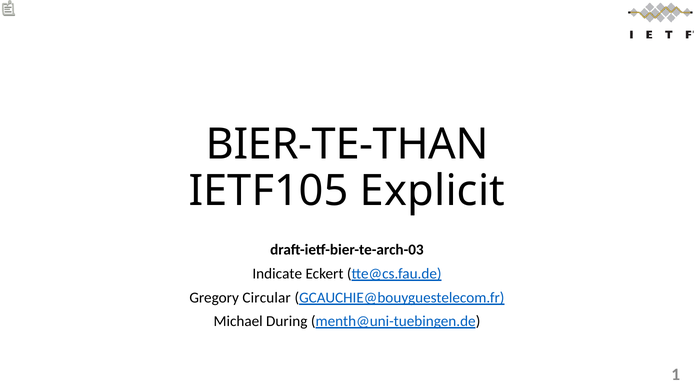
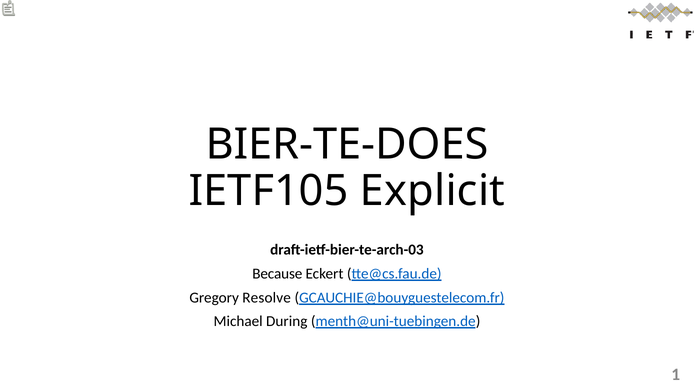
BIER-TE-THAN: BIER-TE-THAN -> BIER-TE-DOES (347, 144)
Indicate: Indicate -> Because (277, 274)
Circular: Circular -> Resolve (267, 298)
